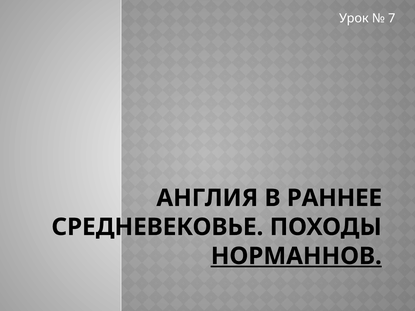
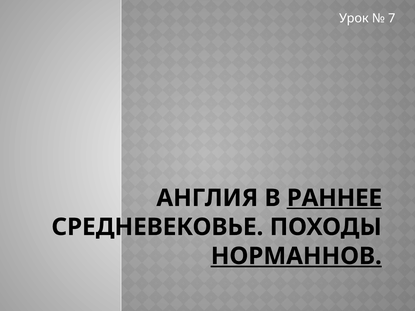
РАННЕЕ underline: none -> present (334, 198)
